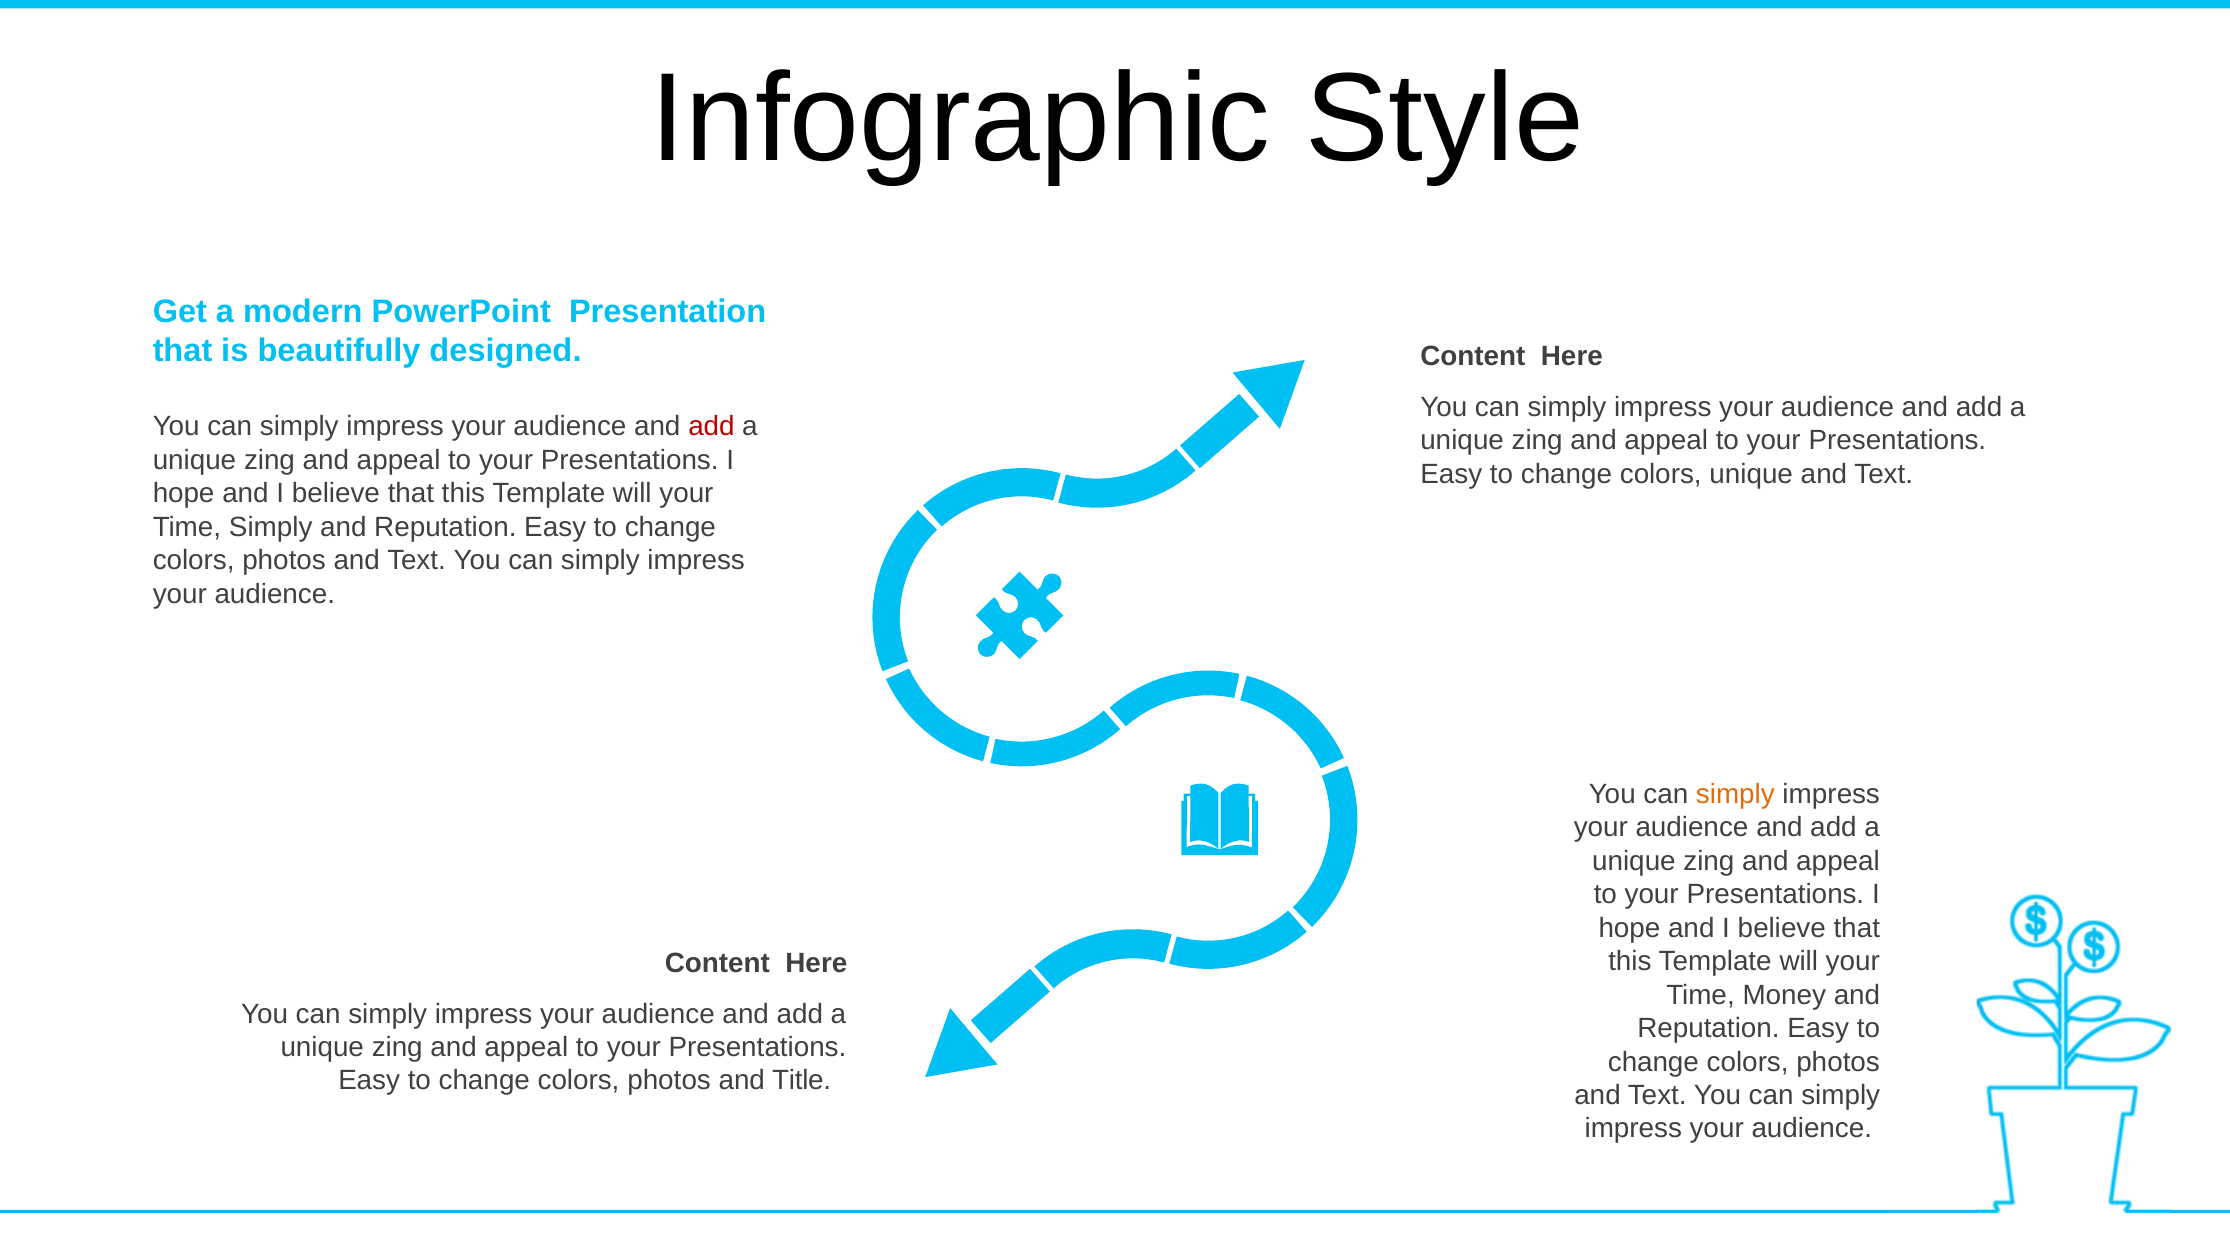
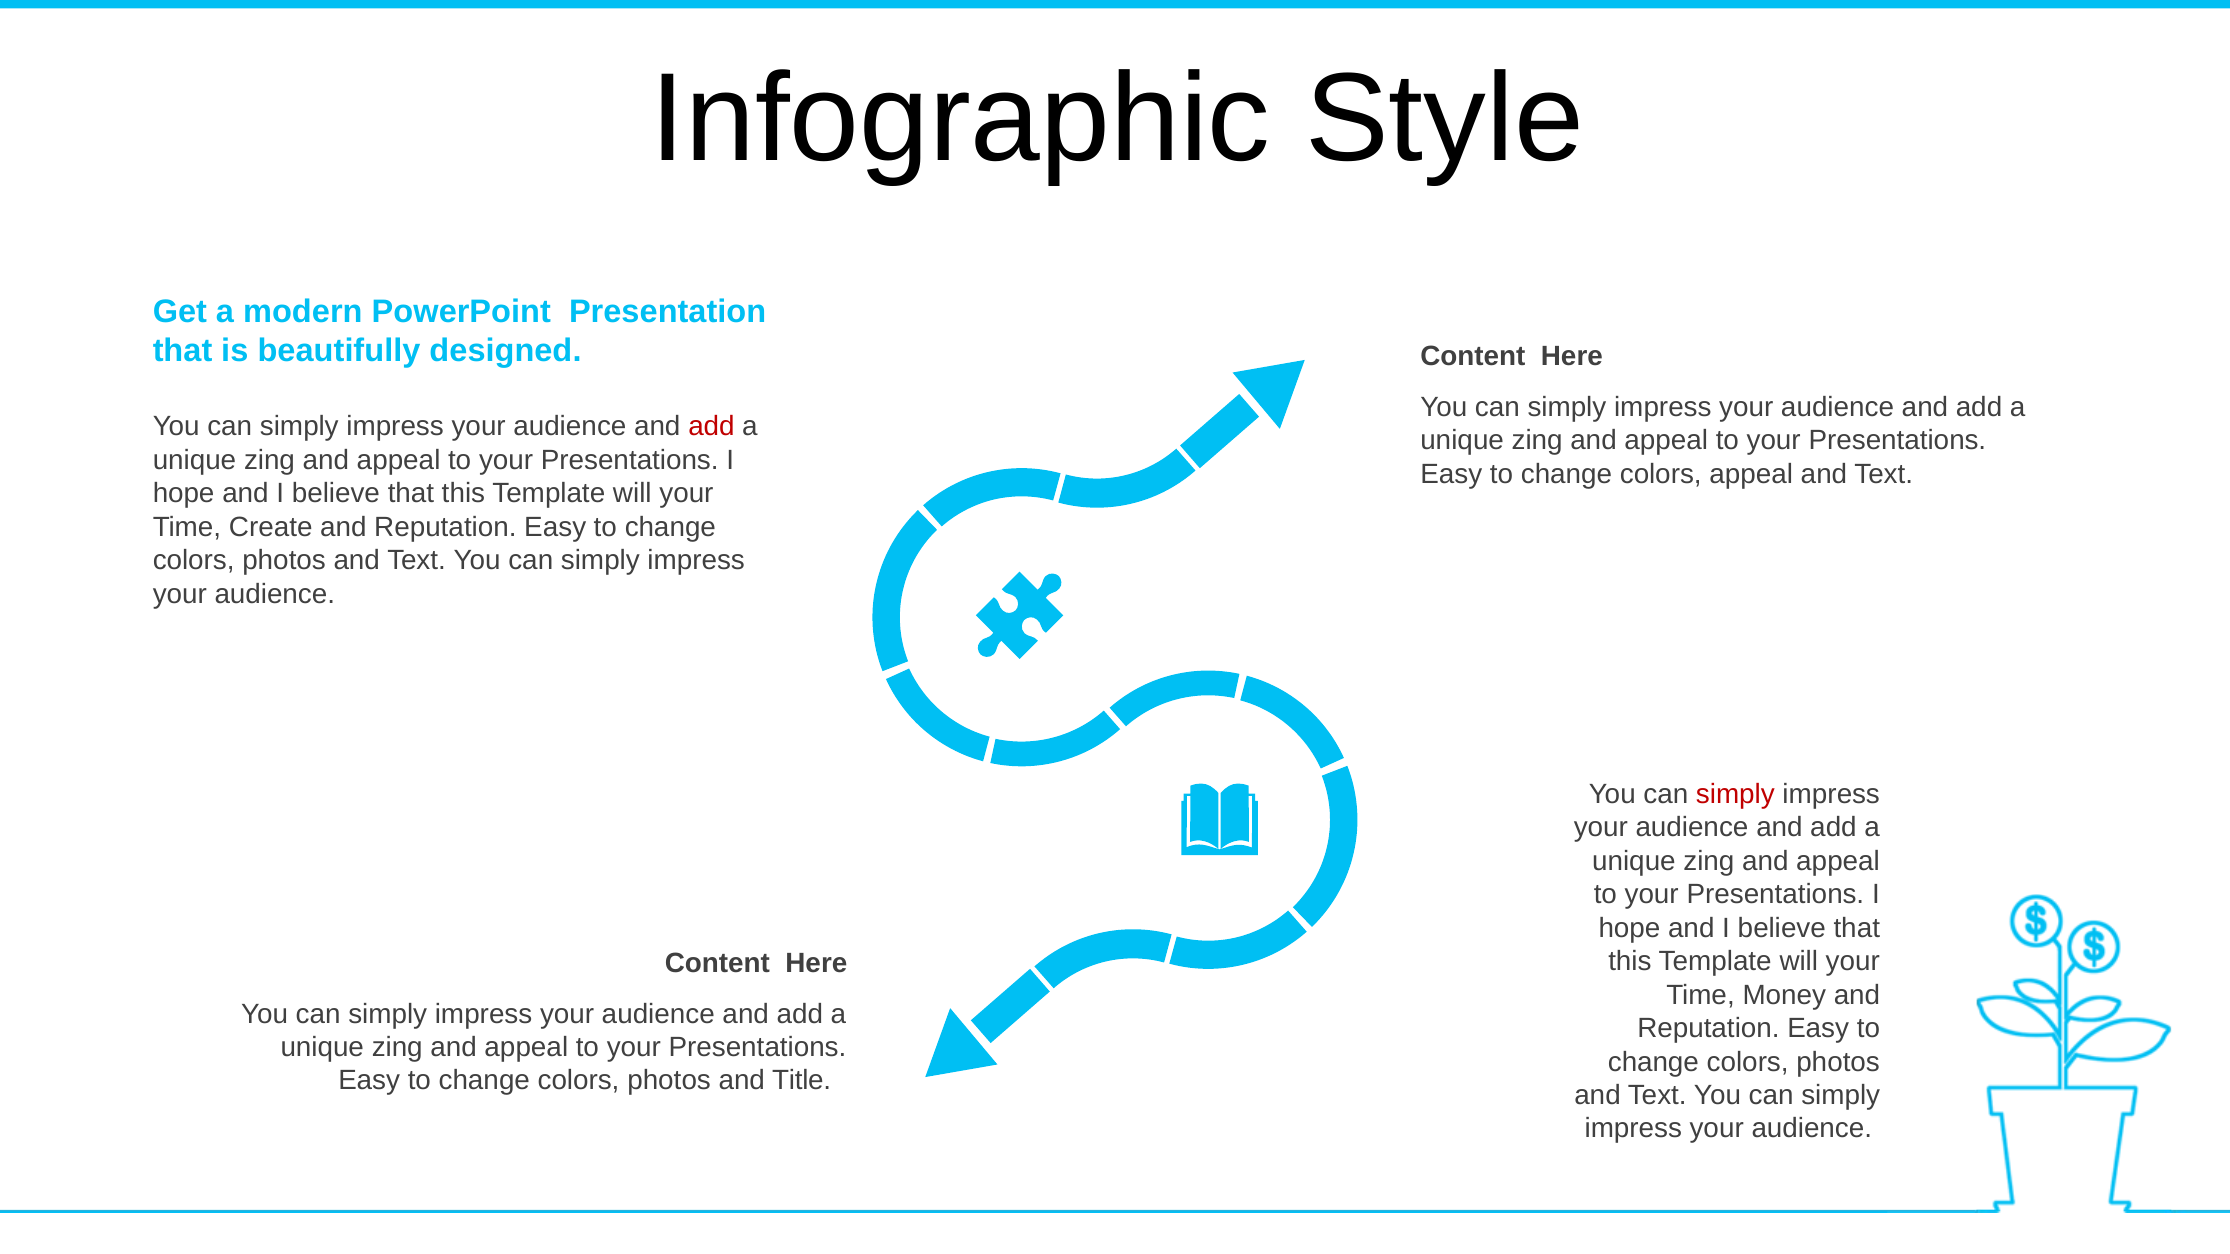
colors unique: unique -> appeal (1751, 474)
Time Simply: Simply -> Create (271, 527)
simply colour: orange -> red (1735, 795)
